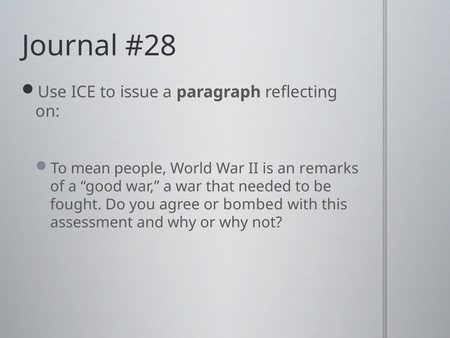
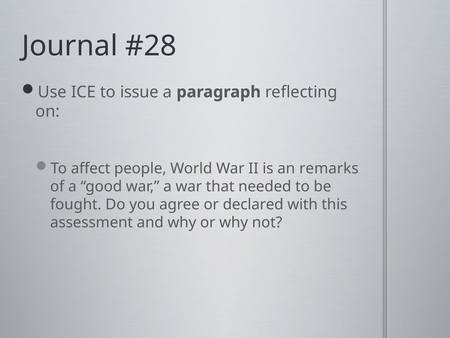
mean: mean -> affect (91, 168)
bombed: bombed -> declared (253, 204)
